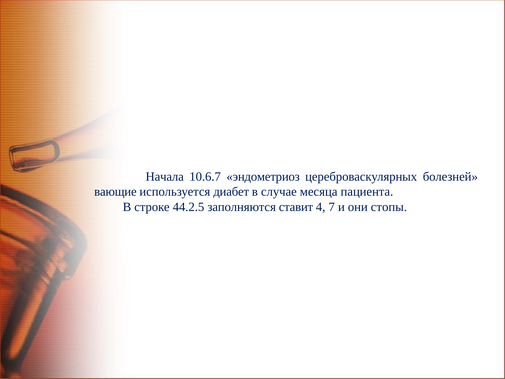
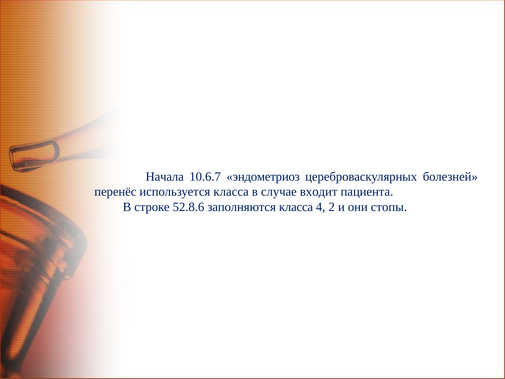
вающие: вающие -> перенёс (115, 192)
используется диабет: диабет -> класса (231, 192)
месяца: месяца -> входит (319, 192)
44.2.5: 44.2.5 -> 52.8.6 (188, 207)
заполняются ставит: ставит -> класса (296, 207)
7: 7 -> 2 (332, 207)
